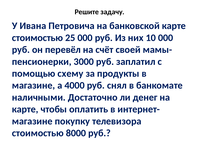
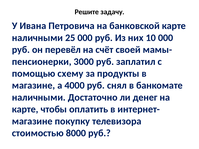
стоимостью: стоимостью -> наличными (37, 38)
